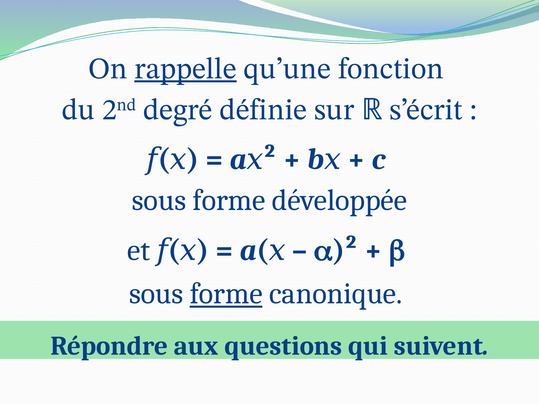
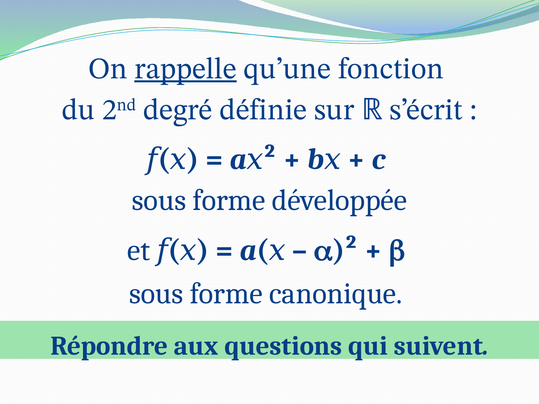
forme underline: present -> none (226, 294)
